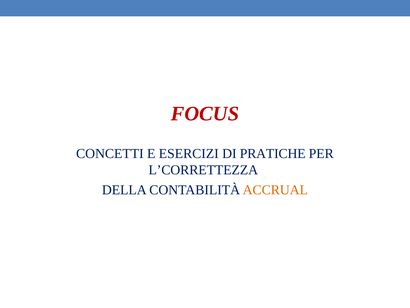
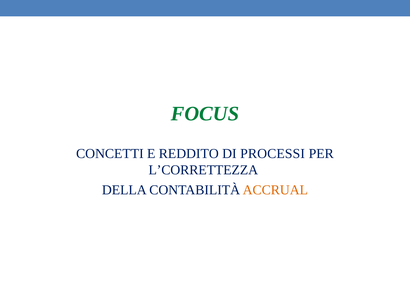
FOCUS colour: red -> green (205, 114)
ESERCIZI: ESERCIZI -> REDDITO (189, 153)
PRATICHE: PRATICHE -> PROCESSI (273, 153)
